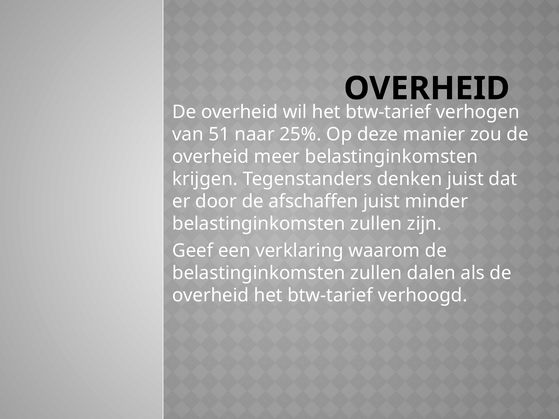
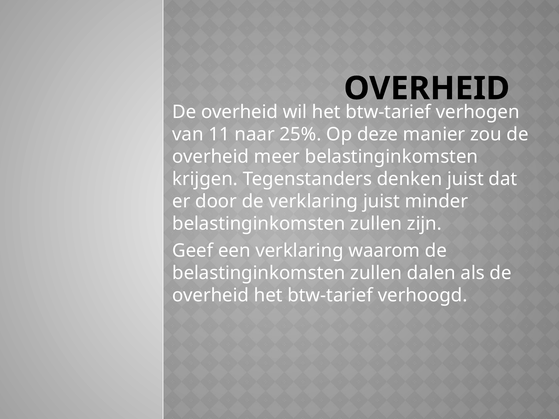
51: 51 -> 11 (219, 134)
de afschaffen: afschaffen -> verklaring (313, 201)
